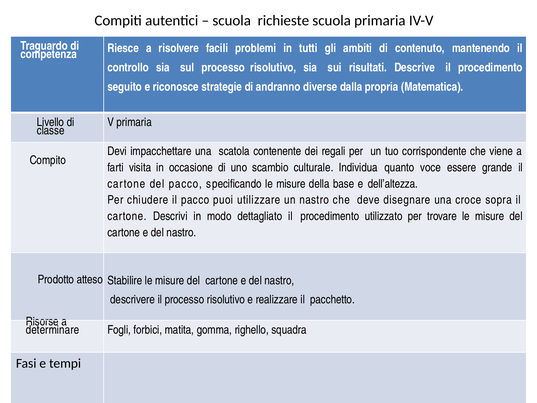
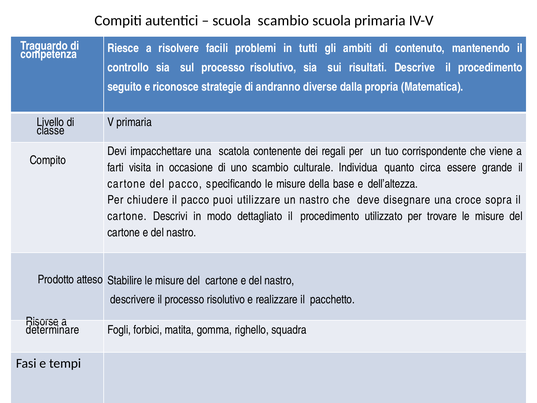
scuola richieste: richieste -> scambio (283, 20)
voce: voce -> circa (431, 167)
